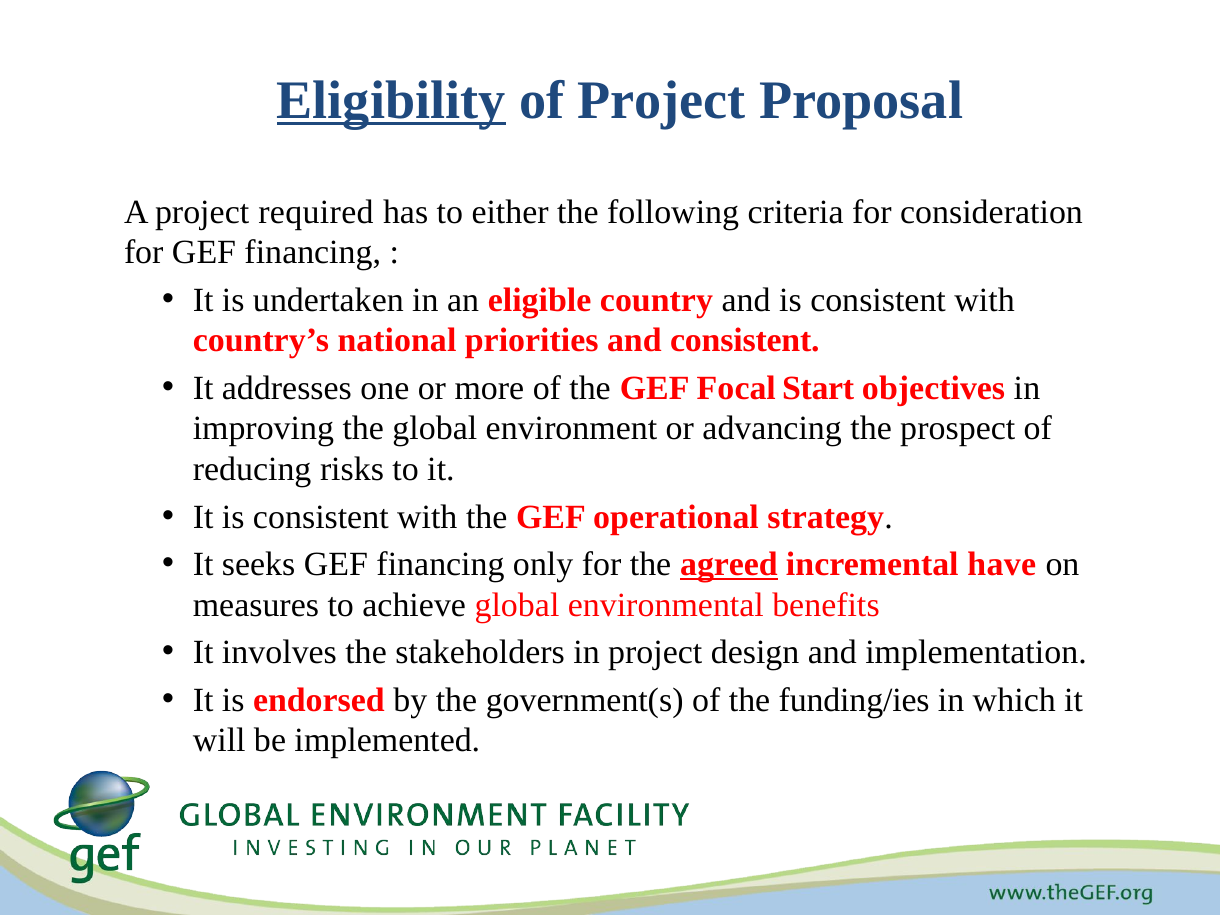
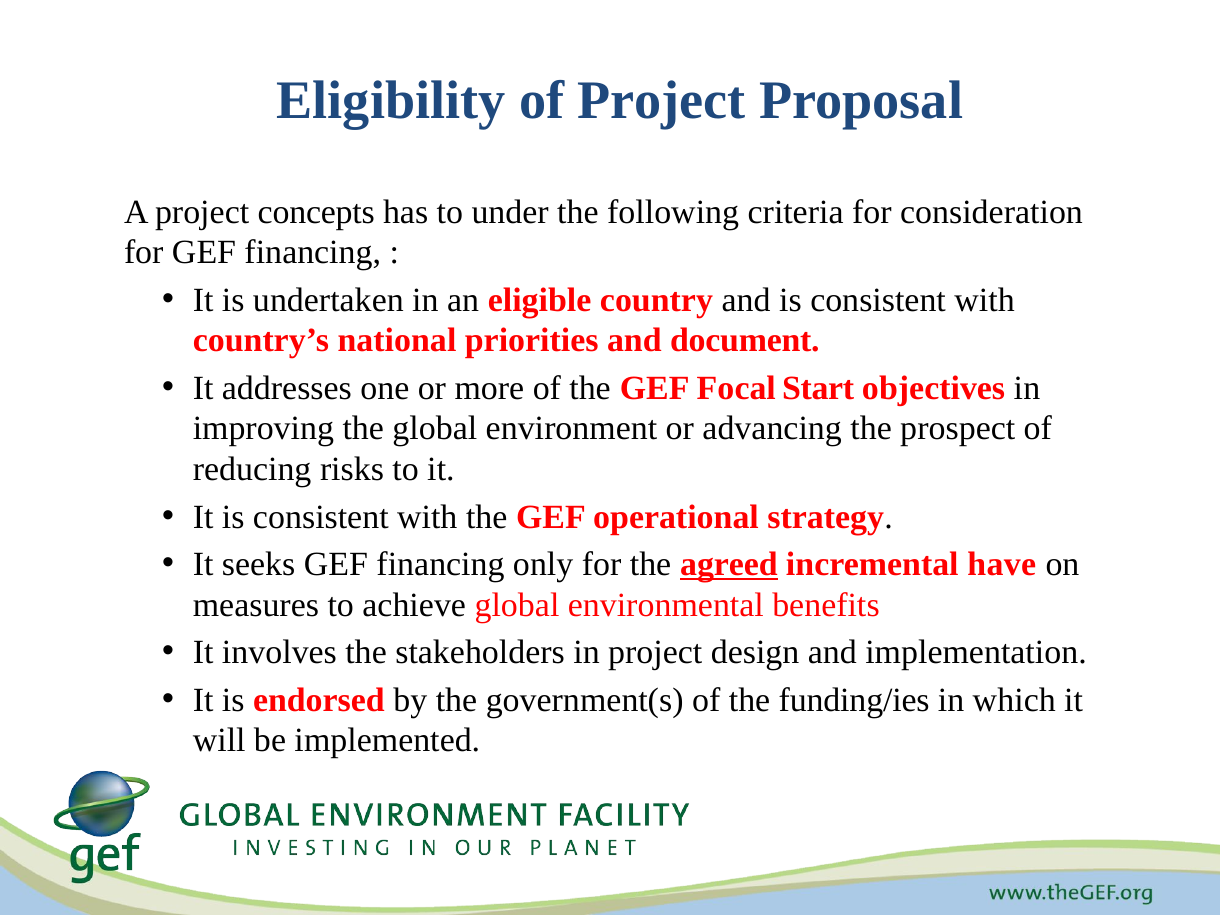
Eligibility underline: present -> none (391, 100)
required: required -> concepts (316, 212)
either: either -> under (510, 212)
and consistent: consistent -> document (745, 341)
